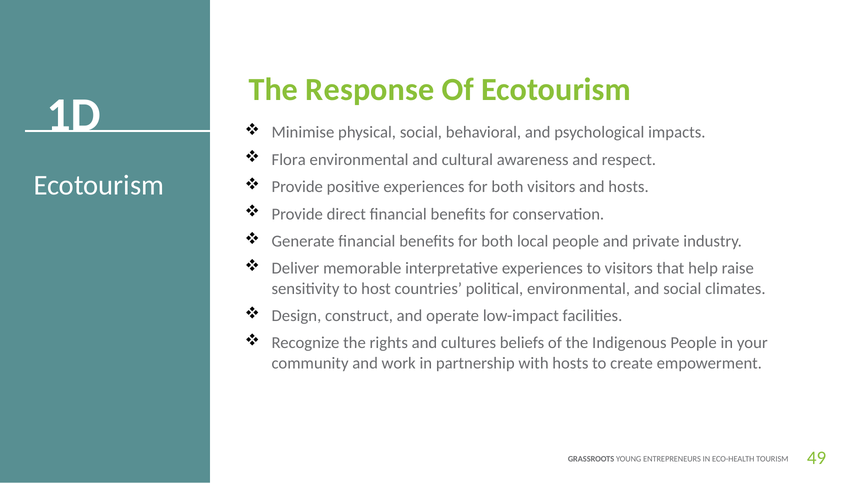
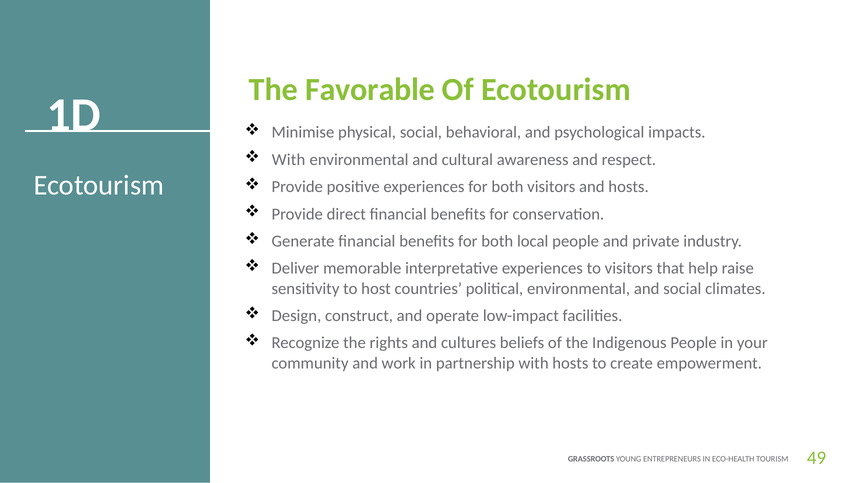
Response: Response -> Favorable (370, 89)
Flora: Flora -> With (289, 160)
